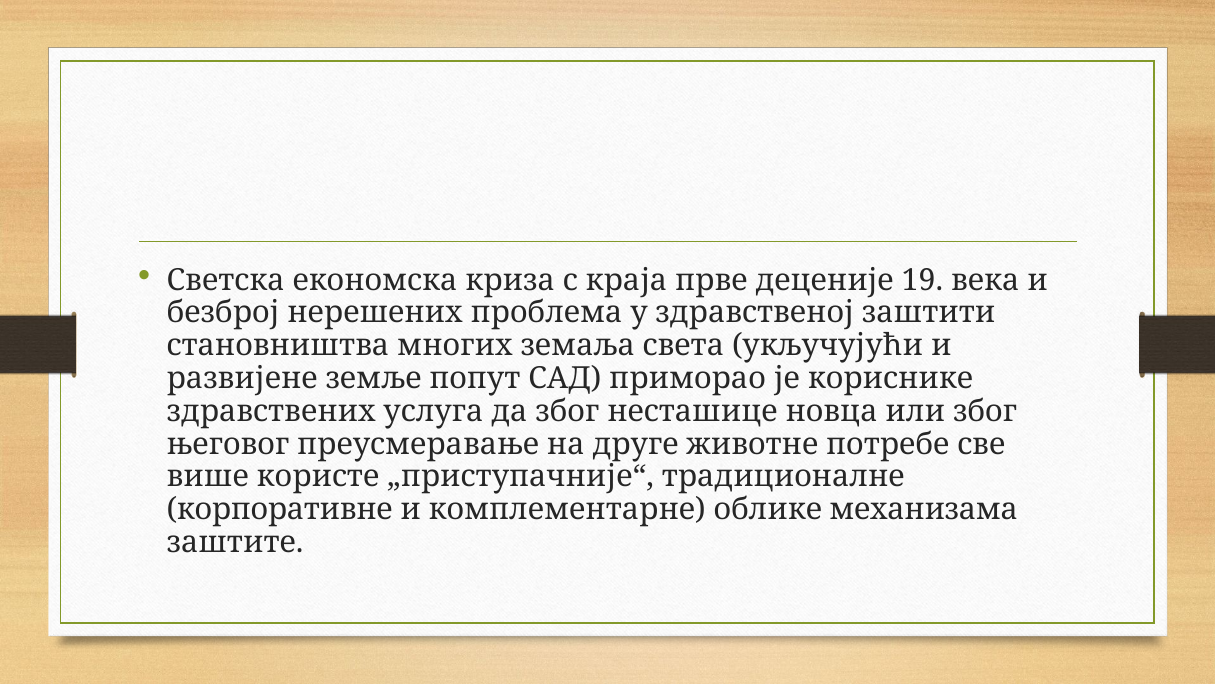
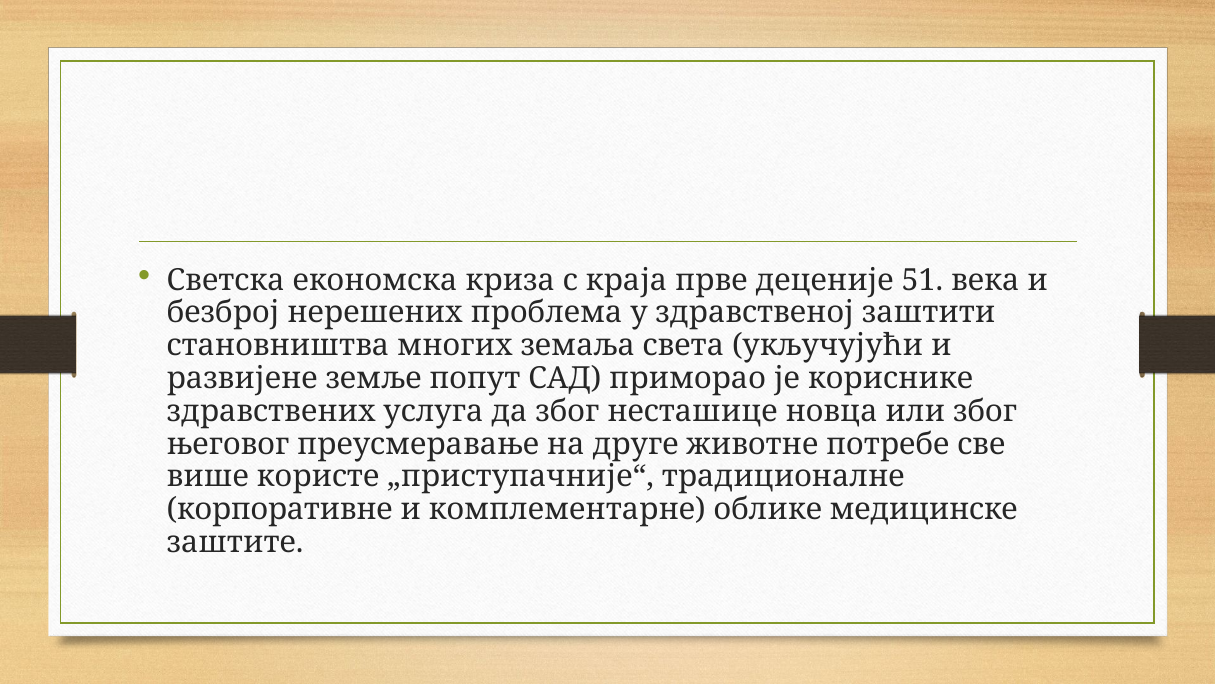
19: 19 -> 51 (922, 280)
механизама: механизама -> медицинске (924, 509)
